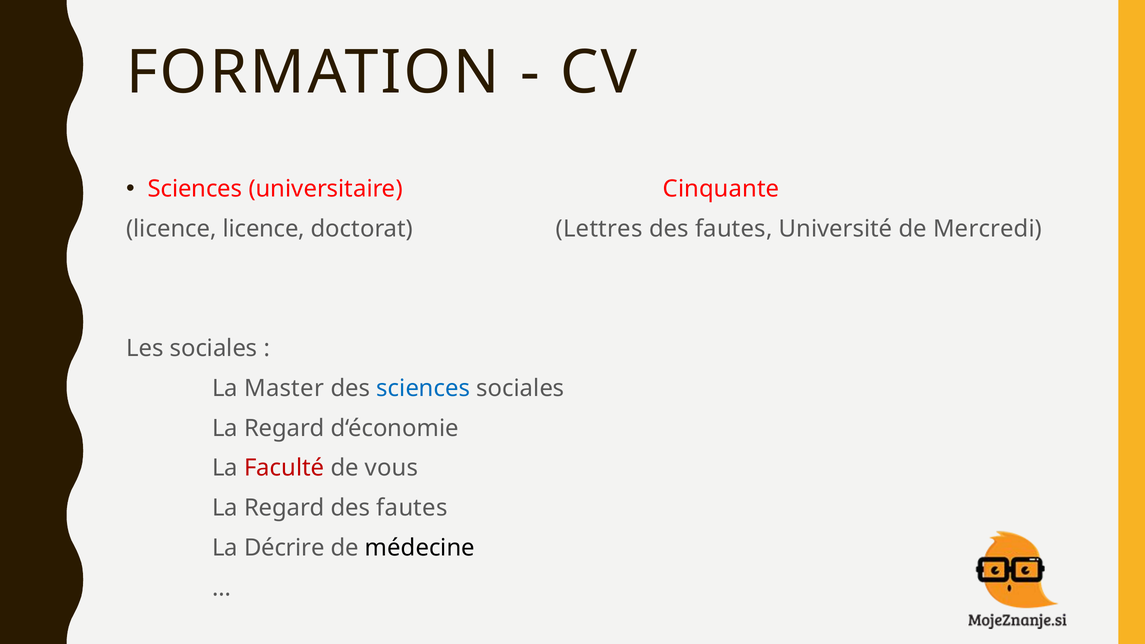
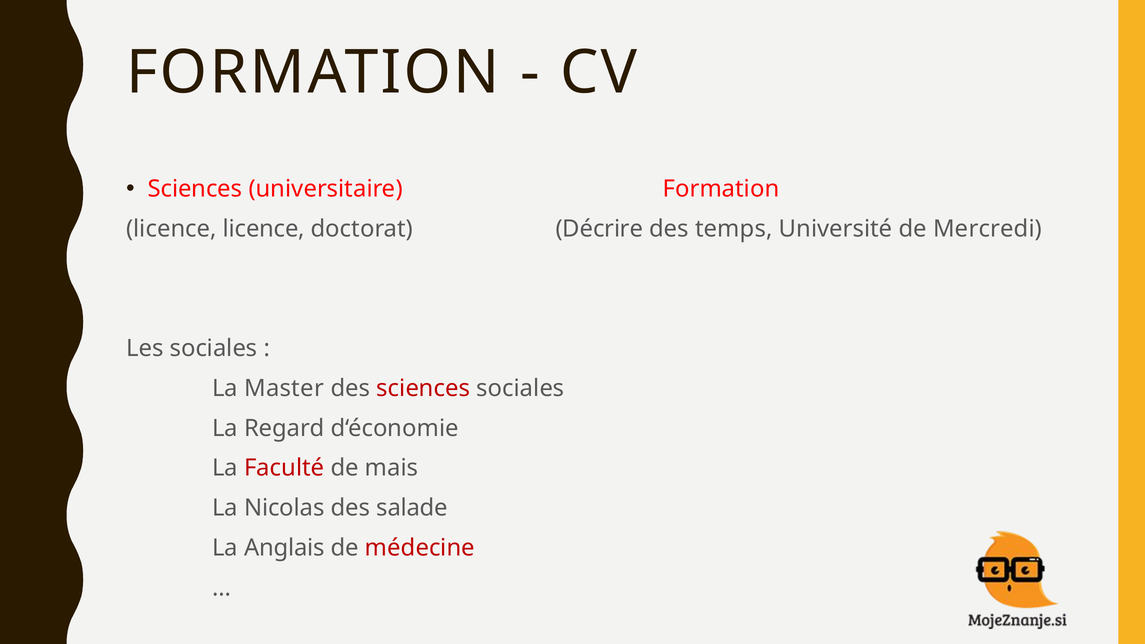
universitaire Cinquante: Cinquante -> Formation (721, 189)
Lettres: Lettres -> Décrire (599, 229)
fautes: fautes -> temps (734, 229)
sciences colour: blue -> red (423, 388)
vous: vous -> mais (392, 468)
Regard: Regard -> Nicolas (284, 508)
fautes: fautes -> salade (412, 508)
Décrire: Décrire -> Anglais (284, 548)
médecine colour: black -> red (420, 548)
